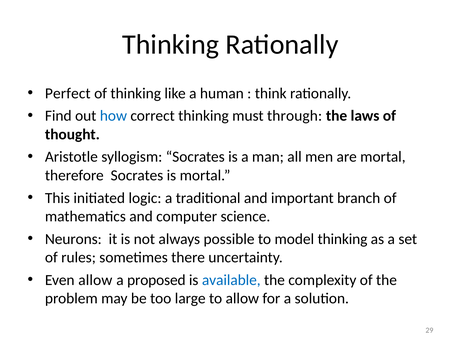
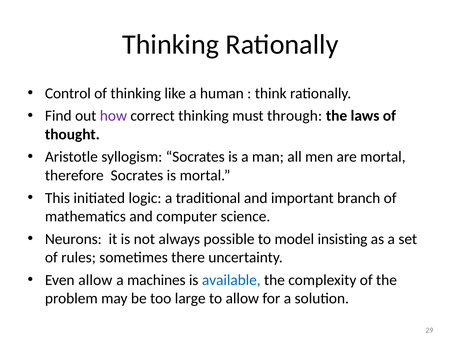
Perfect: Perfect -> Control (68, 93)
how colour: blue -> purple (113, 116)
model thinking: thinking -> insisting (343, 239)
proposed: proposed -> machines (156, 280)
